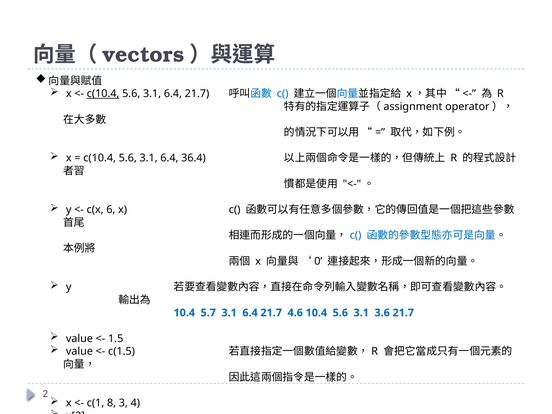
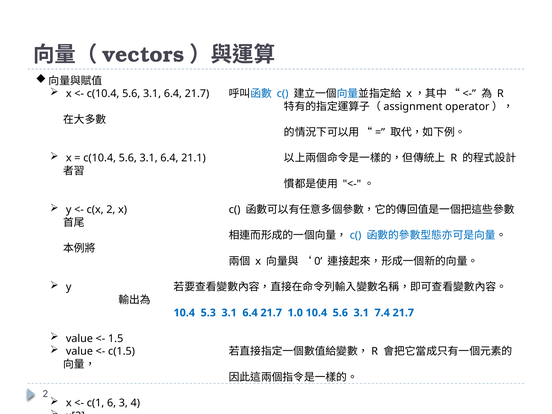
c(10.4 underline: present -> none (103, 94)
36.4: 36.4 -> 21.1 (194, 158)
c(x 6: 6 -> 2 (111, 210)
5.7: 5.7 -> 5.3 (208, 313)
4.6: 4.6 -> 1.0 (295, 313)
3.6: 3.6 -> 7.4 (382, 313)
8: 8 -> 6 (112, 403)
